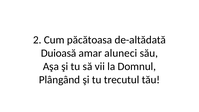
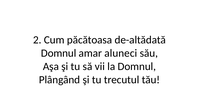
Duioasă: Duioasă -> Domnul (59, 53)
